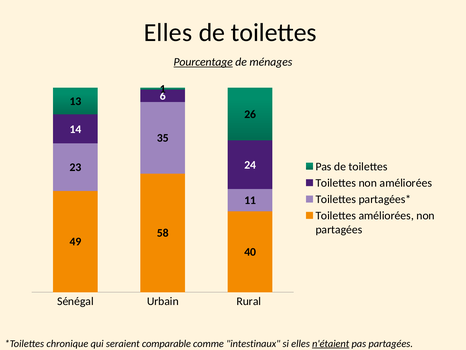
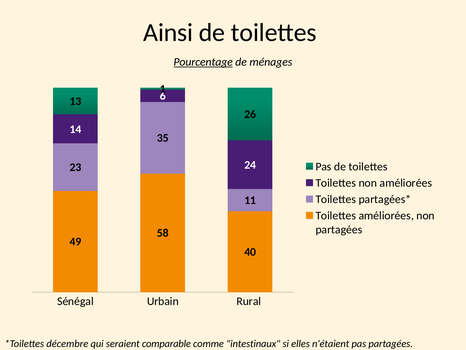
Elles: Elles -> Ainsi (168, 32)
chronique: chronique -> décembre (67, 343)
n'étaient underline: present -> none (331, 343)
